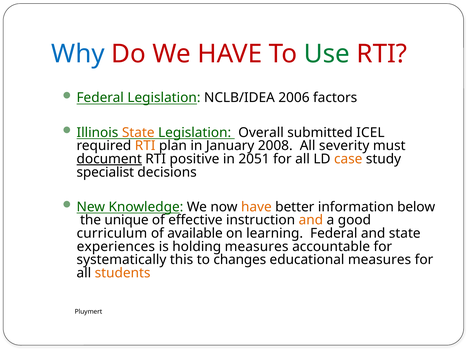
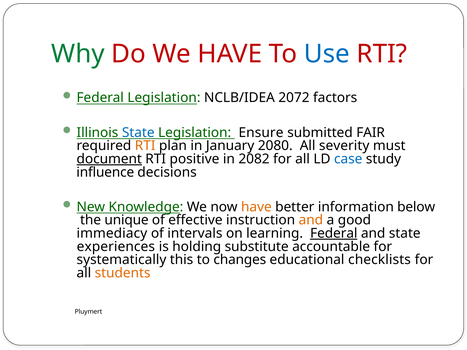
Why colour: blue -> green (78, 54)
Use colour: green -> blue (327, 54)
2006: 2006 -> 2072 (294, 98)
State colour: orange -> blue (138, 133)
Overall: Overall -> Ensure (261, 133)
ICEL: ICEL -> FAIR (371, 133)
2008: 2008 -> 2080 (275, 146)
2051: 2051 -> 2082 (254, 159)
case colour: orange -> blue (348, 159)
specialist: specialist -> influence (105, 172)
curriculum: curriculum -> immediacy (112, 234)
available: available -> intervals (195, 234)
Federal underline: none -> present (334, 234)
holding measures: measures -> substitute (257, 247)
educational measures: measures -> checklists (380, 260)
